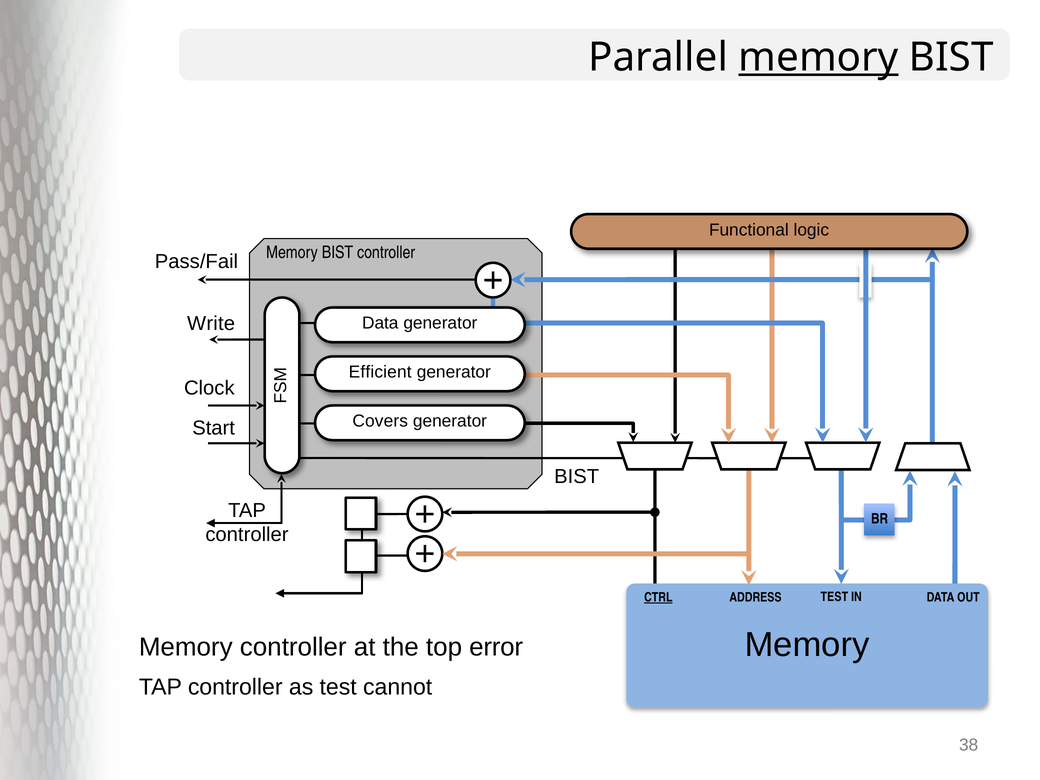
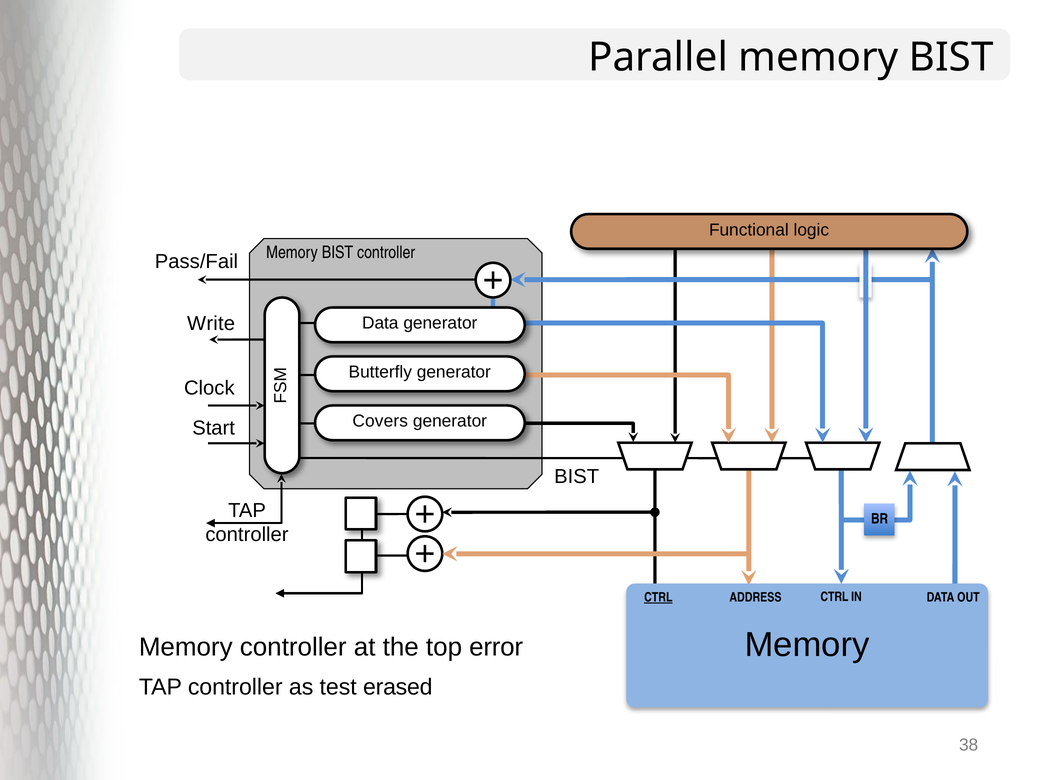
memory underline: present -> none (818, 57)
Efficient: Efficient -> Butterfly (380, 372)
TEST: TEST -> CTRL (834, 597)
cannot: cannot -> erased (398, 687)
